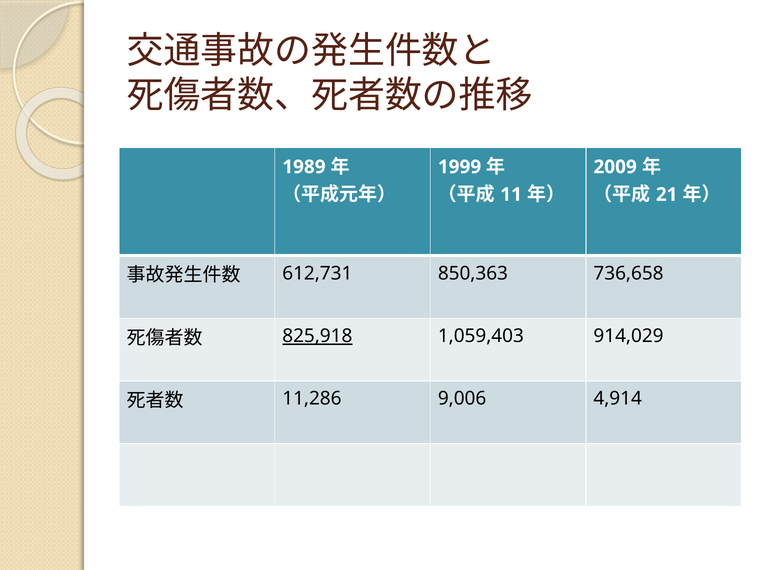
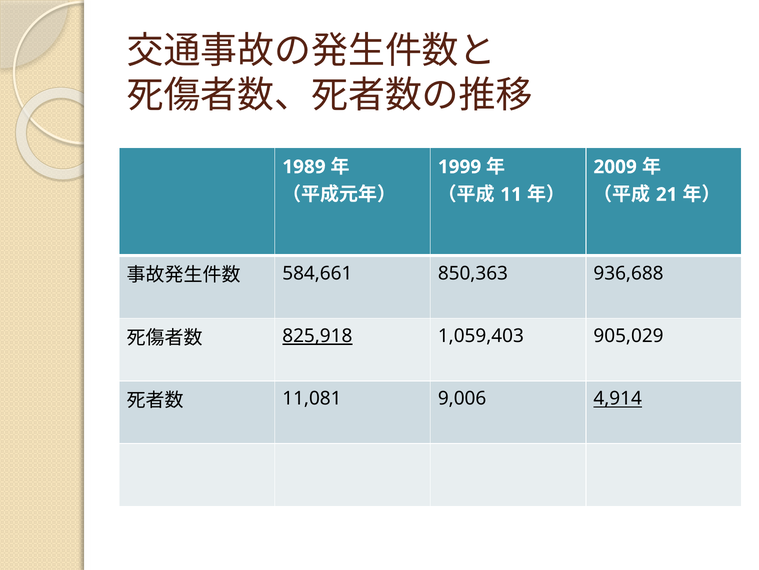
612,731: 612,731 -> 584,661 (317, 273)
736,658: 736,658 -> 936,688 (629, 273)
914,029: 914,029 -> 905,029 (629, 336)
11,286: 11,286 -> 11,081 (312, 398)
4,914 underline: none -> present (618, 398)
